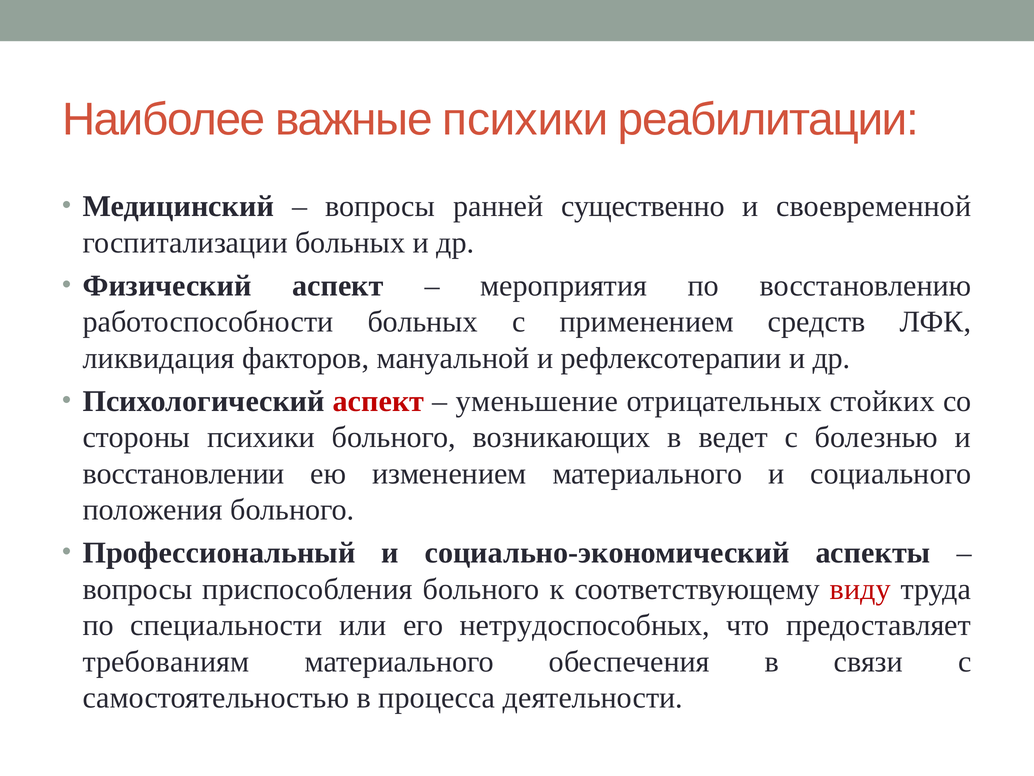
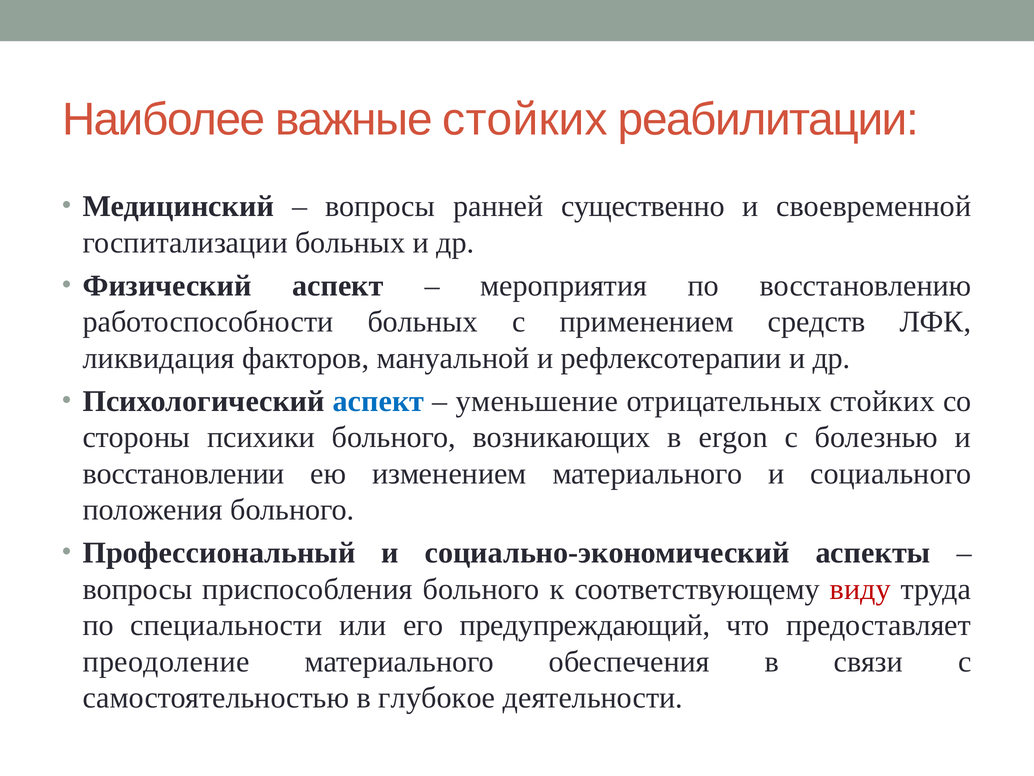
важные психики: психики -> стойких (525, 120)
аспект colour: red -> blue (379, 401)
ведет: ведет -> ergon (733, 437)
нетрудоспособных: нетрудоспособных -> предупреждающий (585, 625)
требованиям: требованиям -> преодоление (166, 661)
процесса: процесса -> глубокое (437, 697)
